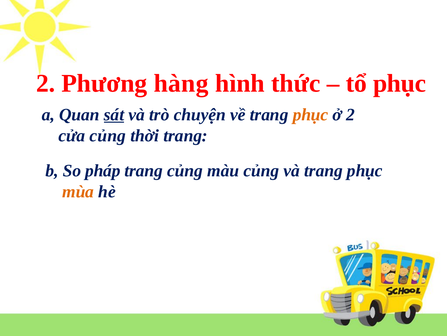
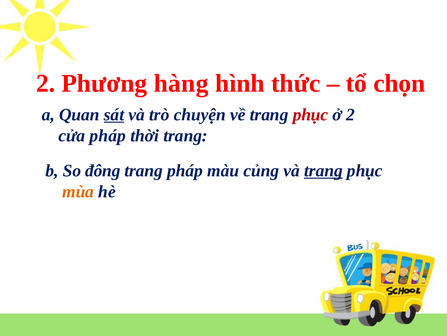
tổ phục: phục -> chọn (399, 83)
phục colour: orange -> red (311, 114)
cửa củng: củng -> pháp (108, 135)
pháp: pháp -> đông (103, 170)
trang củng: củng -> pháp (185, 170)
trang underline: none -> present (323, 170)
